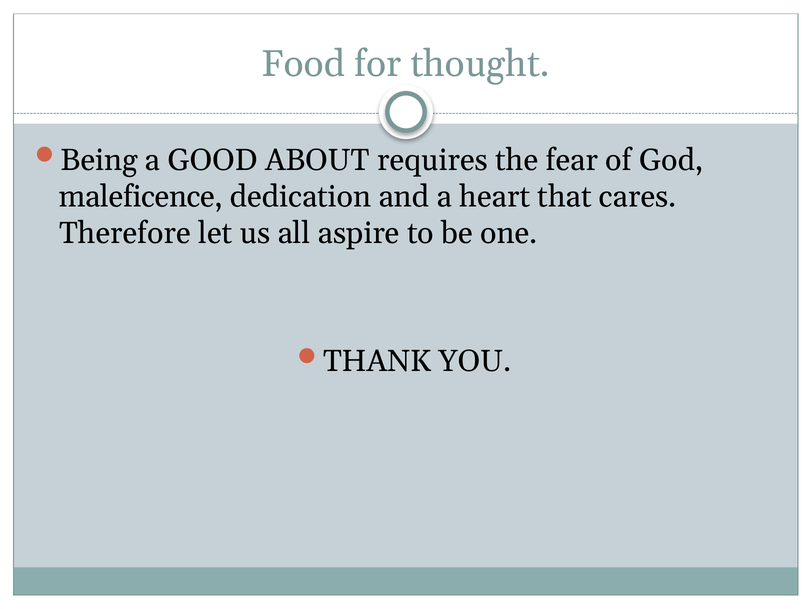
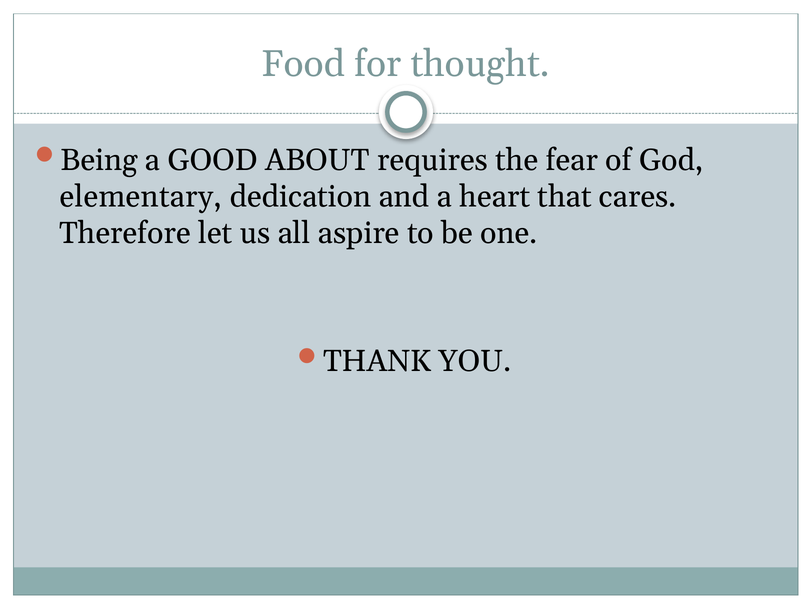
maleficence: maleficence -> elementary (141, 197)
